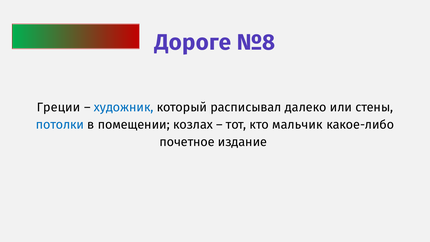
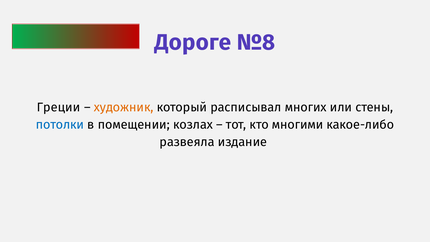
художник colour: blue -> orange (124, 107)
далеко: далеко -> многих (306, 107)
мальчик: мальчик -> многими (298, 125)
почетное: почетное -> развеяла (187, 142)
